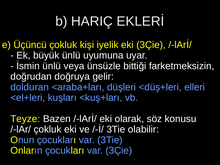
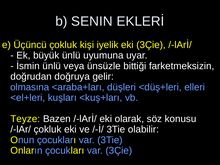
HARIÇ: HARIÇ -> SENIN (92, 21)
dolduran: dolduran -> olmasına (30, 87)
